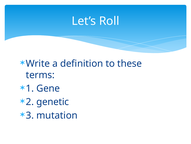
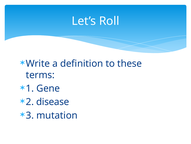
genetic: genetic -> disease (53, 101)
